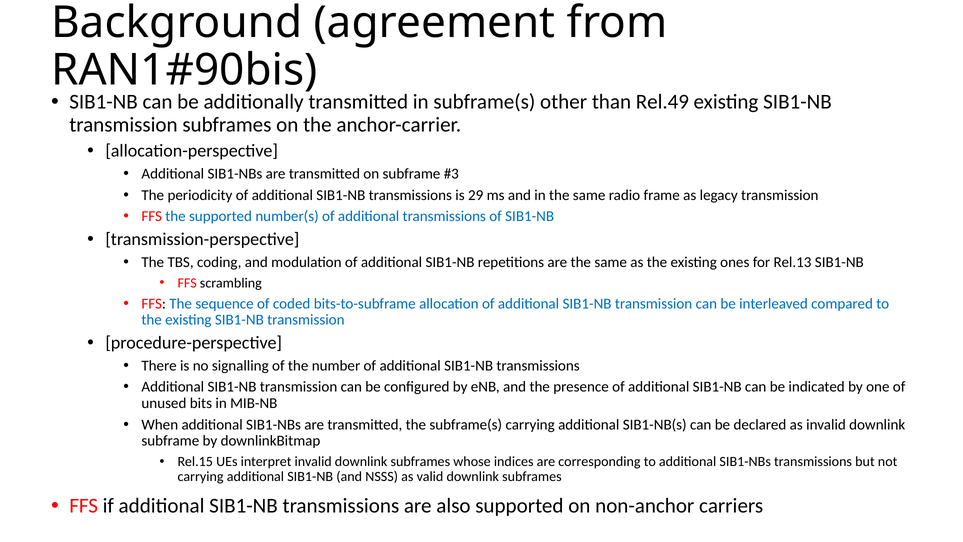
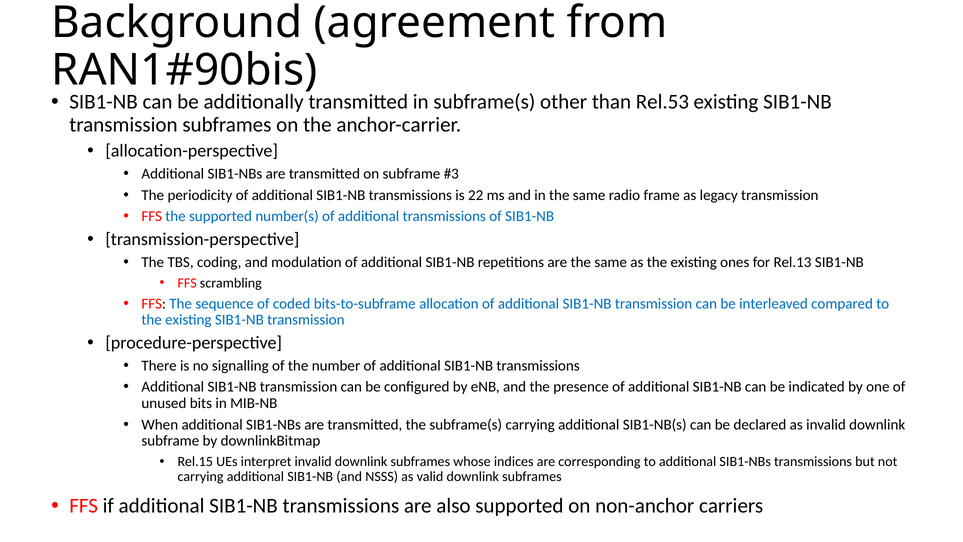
Rel.49: Rel.49 -> Rel.53 (662, 102)
29: 29 -> 22 (476, 195)
